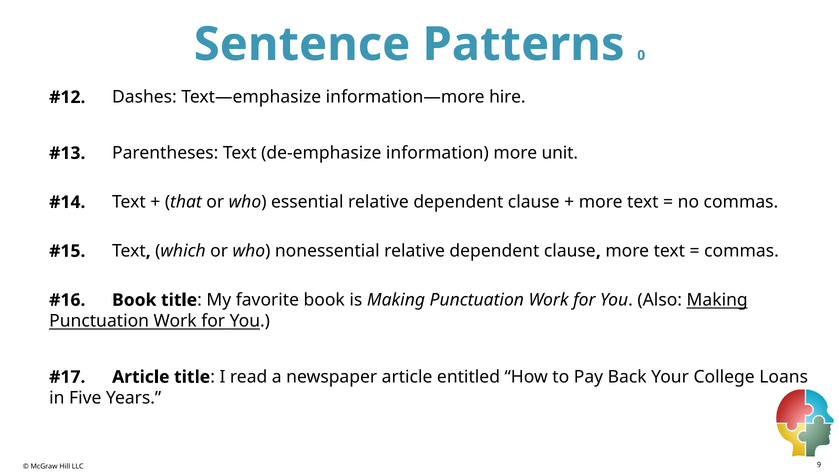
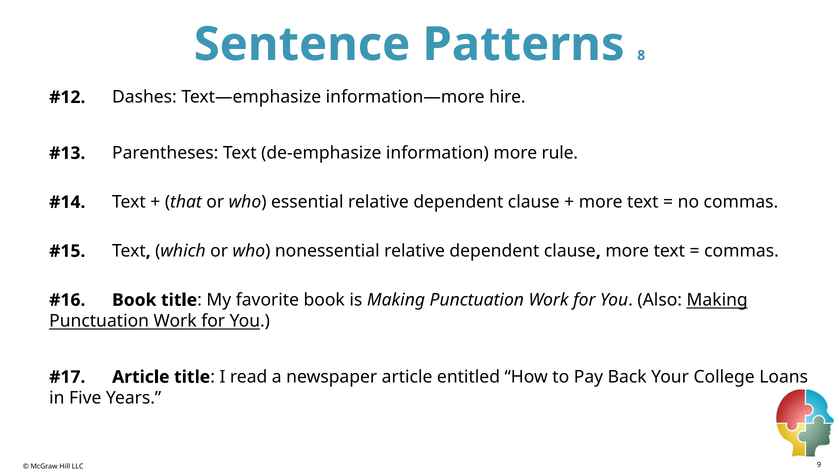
0: 0 -> 8 (641, 55)
unit: unit -> rule (560, 153)
